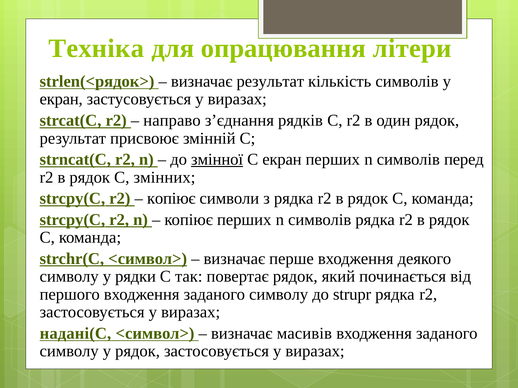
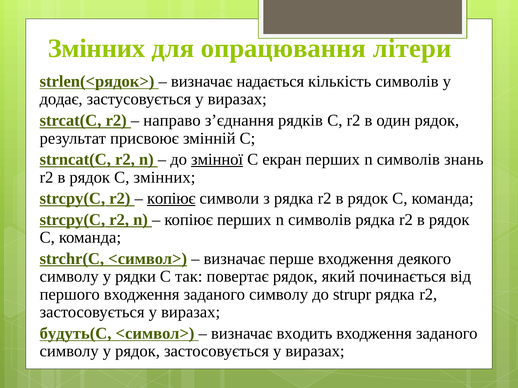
Техніка: Техніка -> Змінних (97, 48)
визначає результат: результат -> надається (270, 81)
екран: екран -> додає (61, 99)
перед: перед -> знань (464, 160)
копіює underline: none -> present (171, 199)
надані(C: надані(C -> будуть(C (76, 334)
масивів: масивів -> входить (304, 334)
